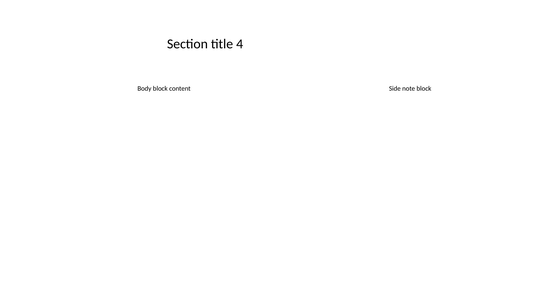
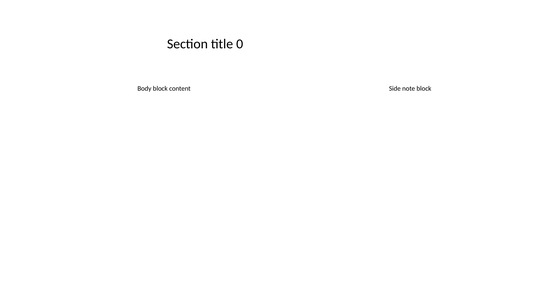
4: 4 -> 0 (240, 44)
